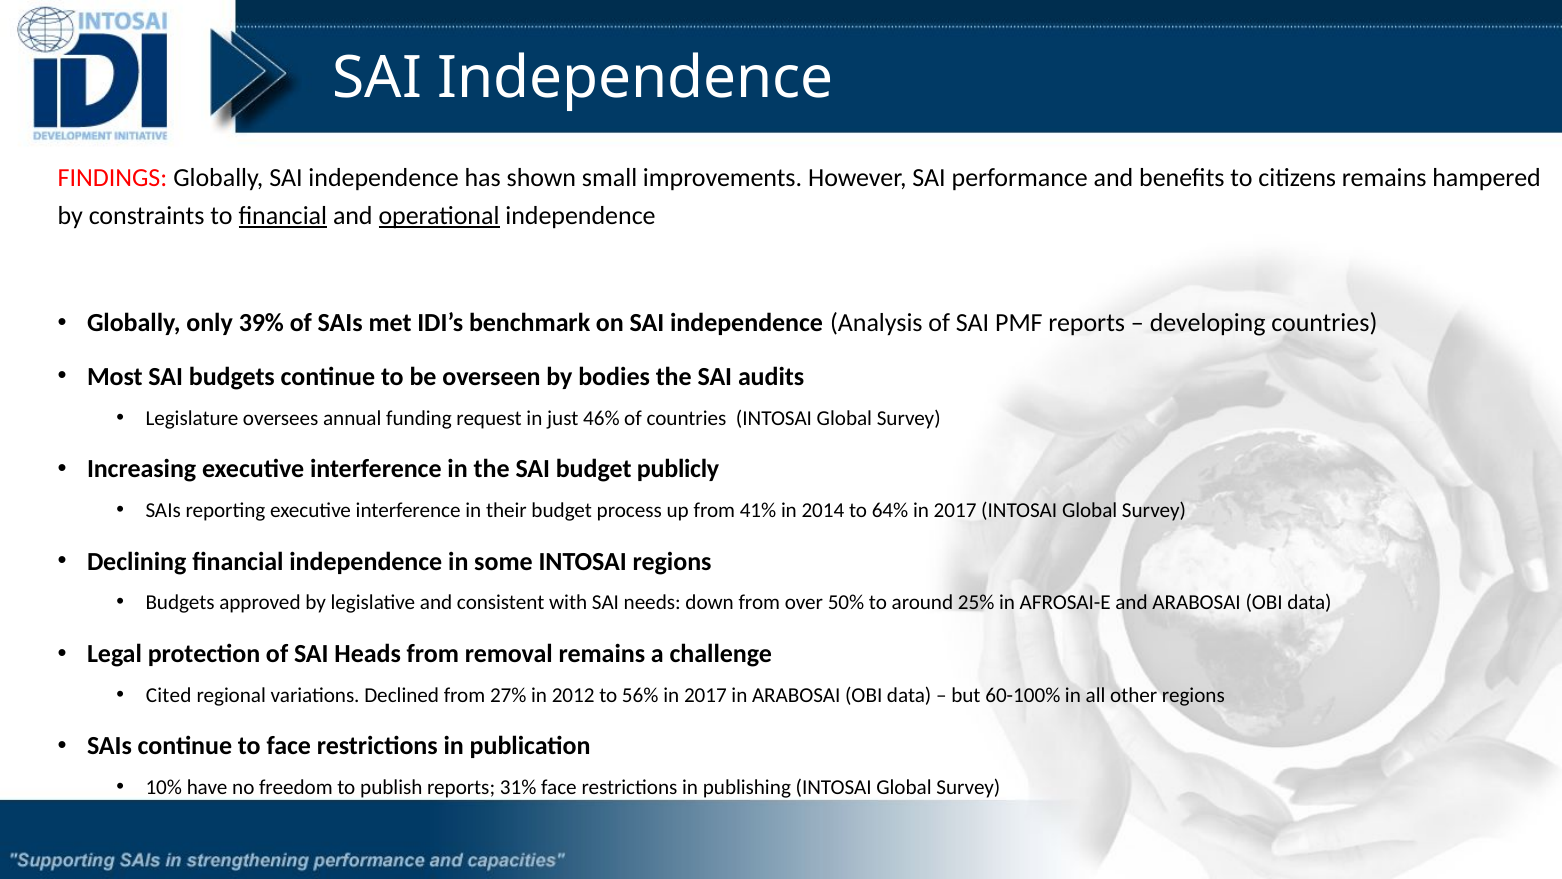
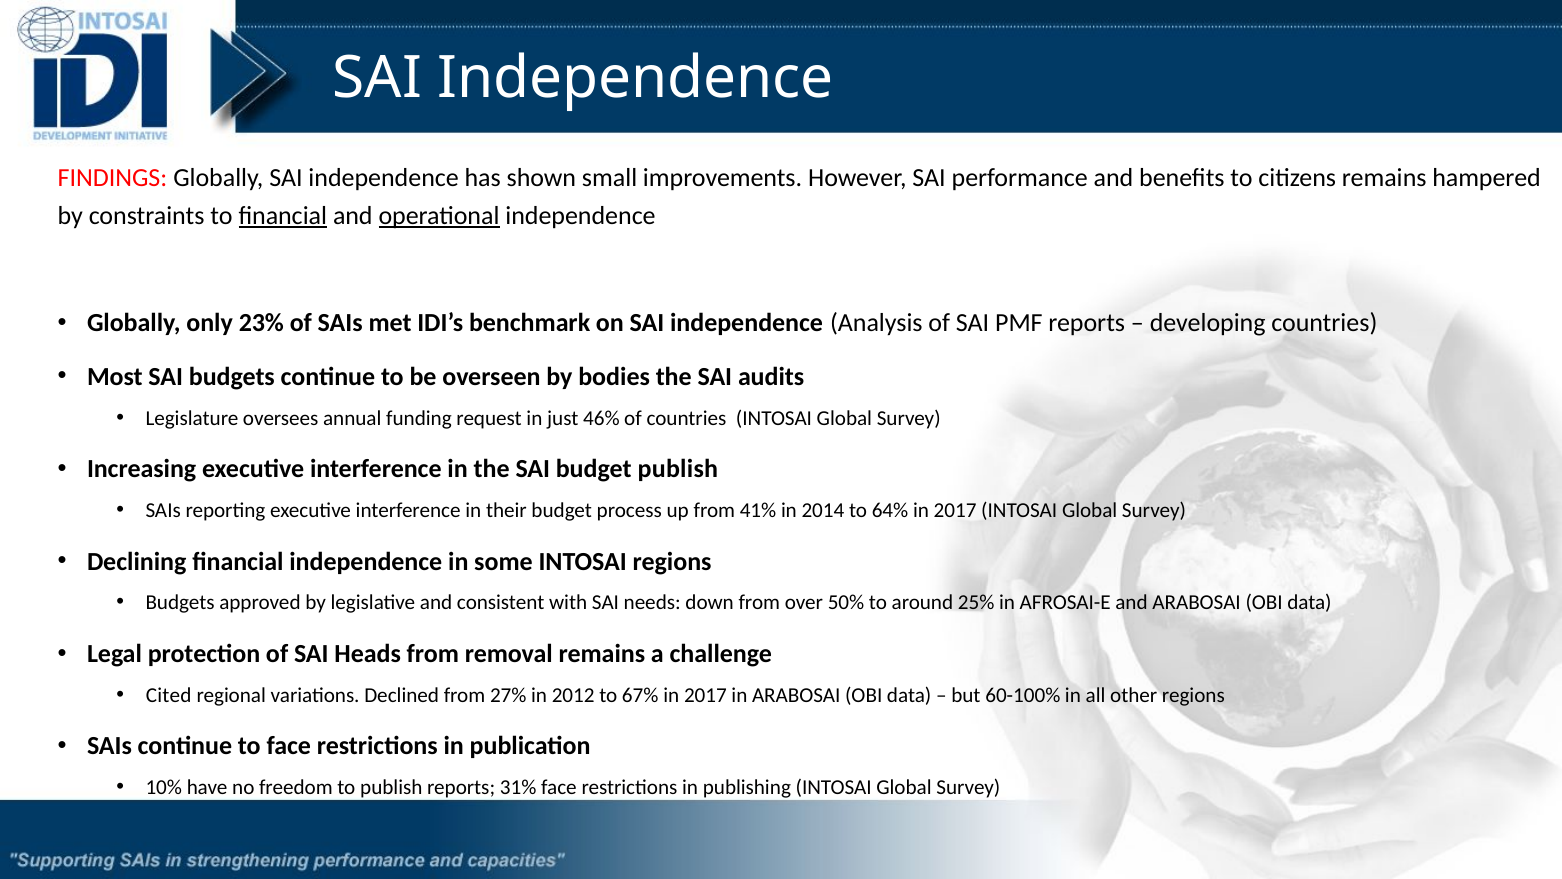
39%: 39% -> 23% (261, 323)
budget publicly: publicly -> publish (678, 469)
56%: 56% -> 67% (640, 695)
